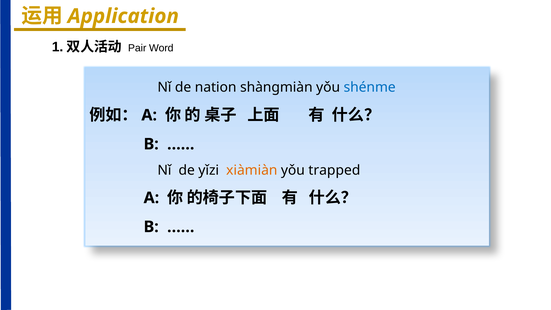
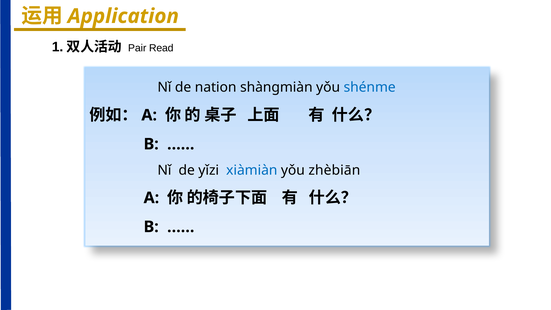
Word: Word -> Read (161, 48)
xiàmiàn colour: orange -> blue (252, 170)
trapped: trapped -> zhèbiān (334, 170)
